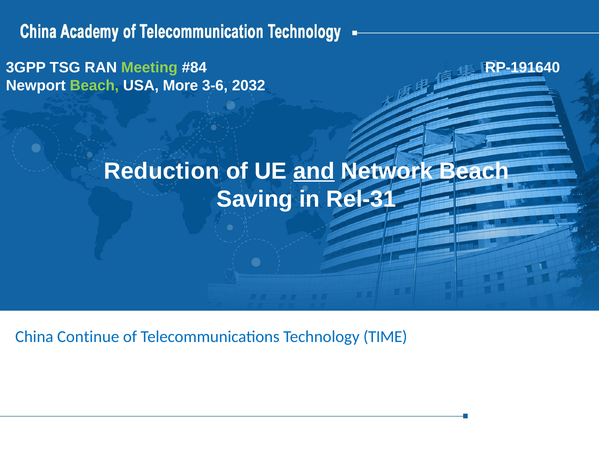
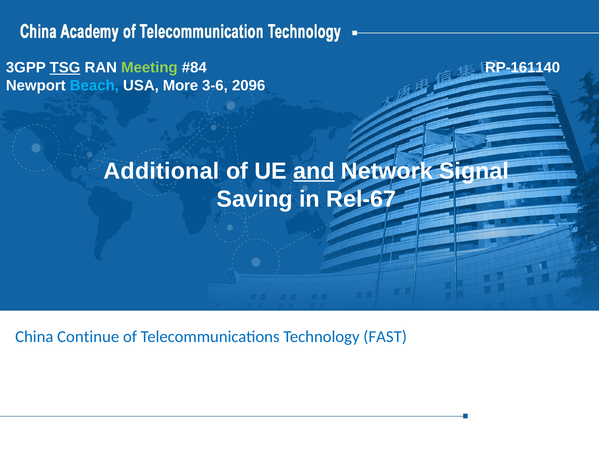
TSG underline: none -> present (65, 68)
RP-191640: RP-191640 -> RP-161140 (523, 68)
Beach colour: light green -> light blue (94, 86)
2032: 2032 -> 2096 (249, 86)
Reduction: Reduction -> Additional (161, 171)
Network Beach: Beach -> Signal (474, 171)
Rel-31: Rel-31 -> Rel-67 (361, 199)
TIME: TIME -> FAST (385, 337)
